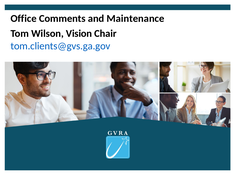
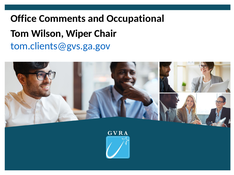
Maintenance: Maintenance -> Occupational (135, 19)
Vision: Vision -> Wiper (79, 34)
